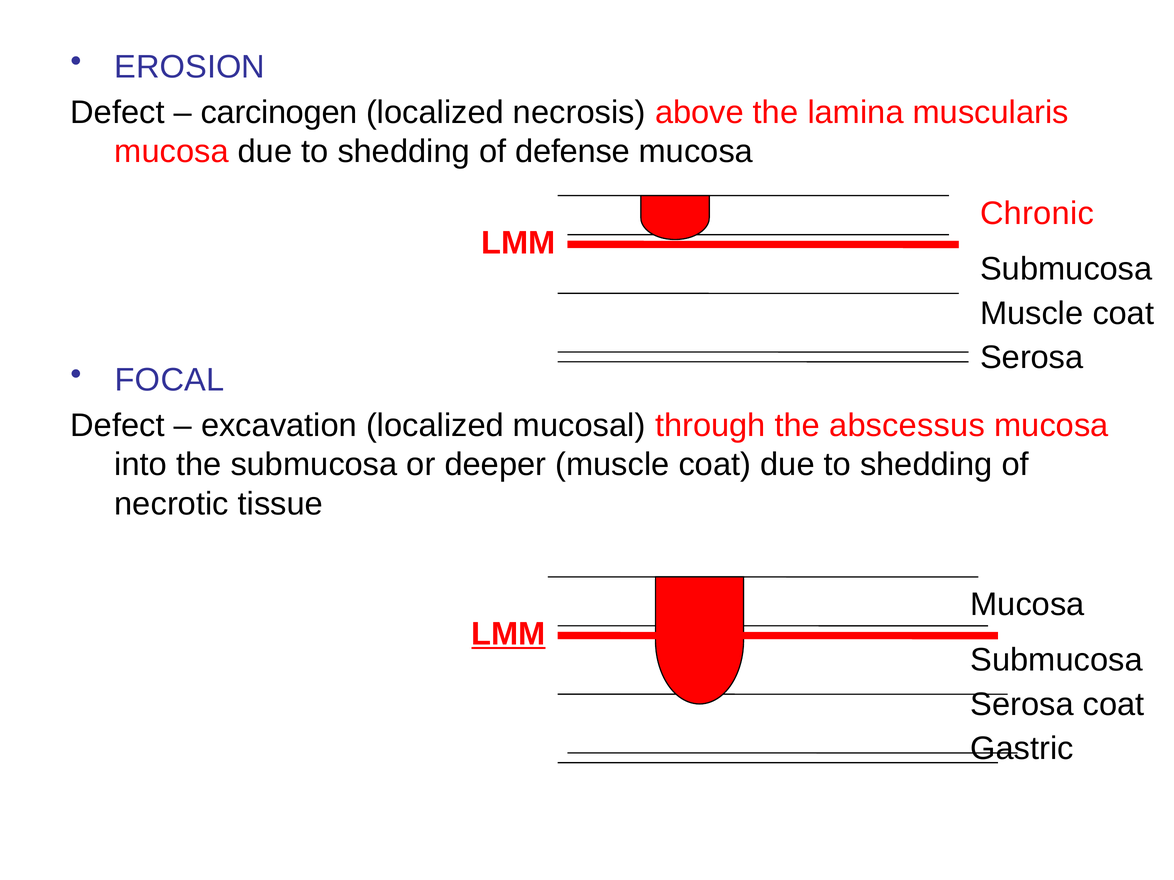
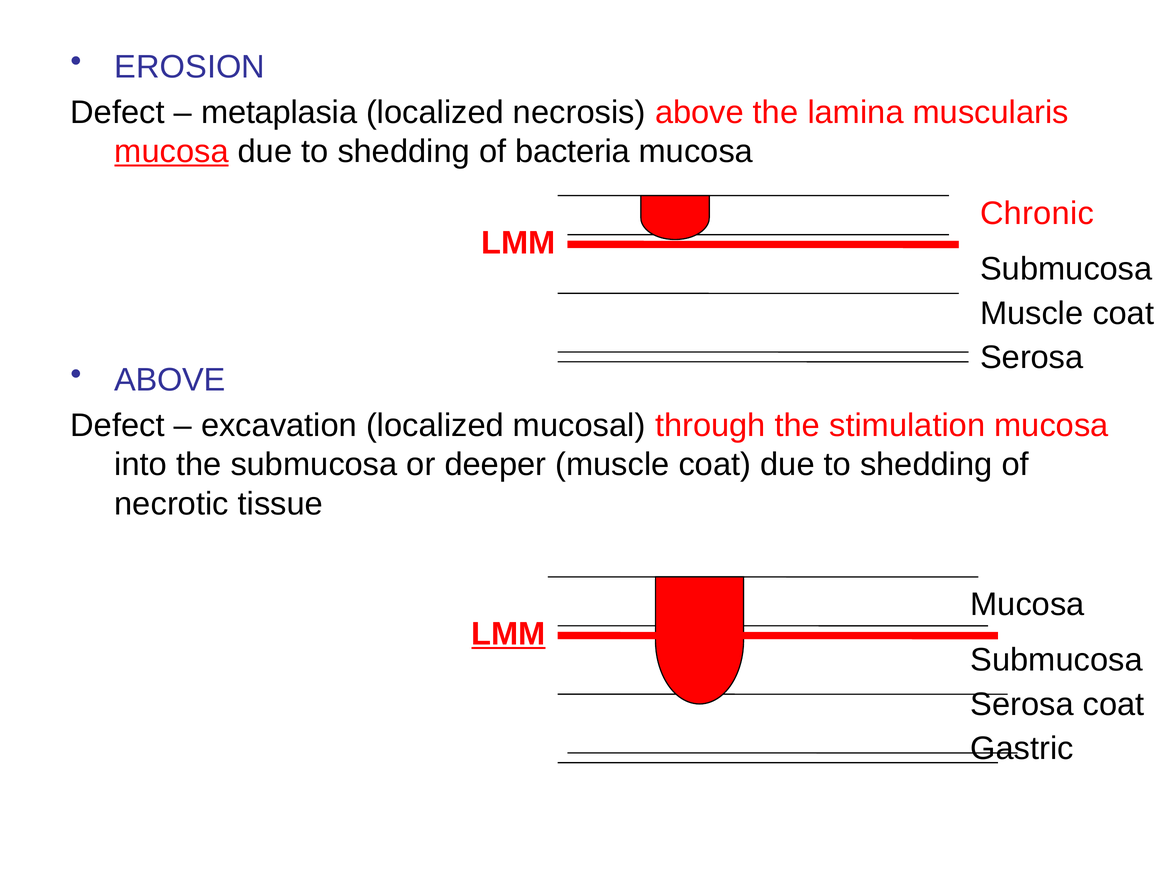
carcinogen: carcinogen -> metaplasia (279, 113)
mucosa underline: none -> present (172, 152)
defense: defense -> bacteria (573, 152)
FOCAL: FOCAL -> ABOVE (170, 380)
abscessus: abscessus -> stimulation (907, 426)
